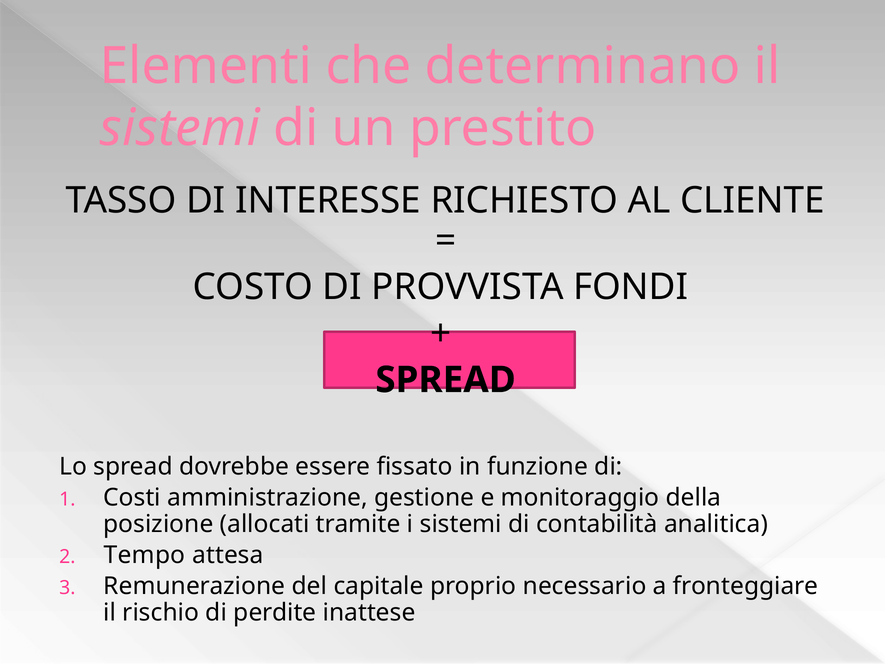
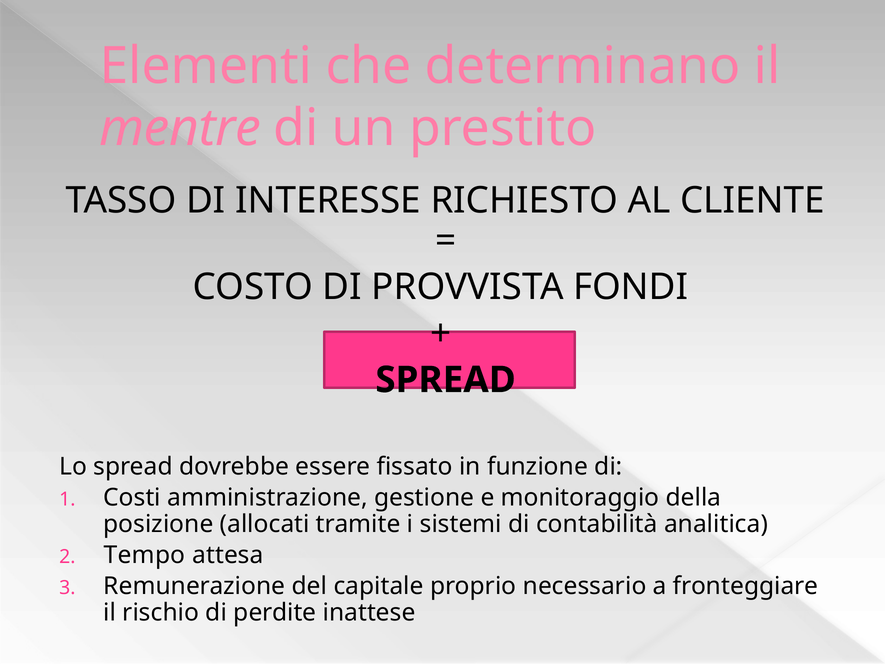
sistemi: sistemi -> mentre (180, 128)
